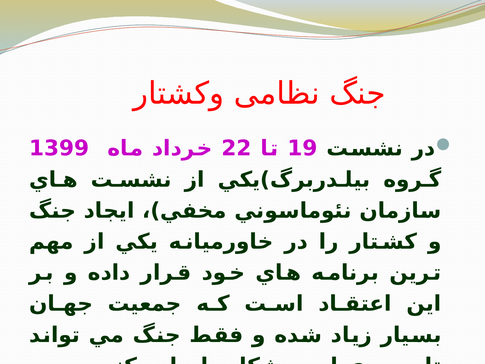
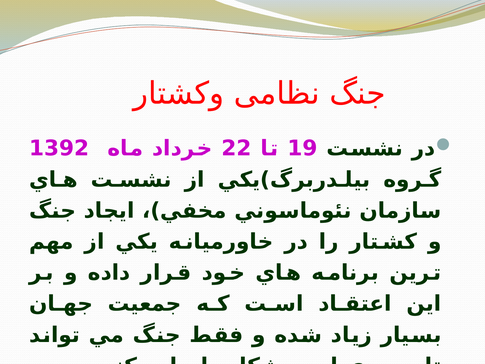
1399: 1399 -> 1392 (59, 148)
